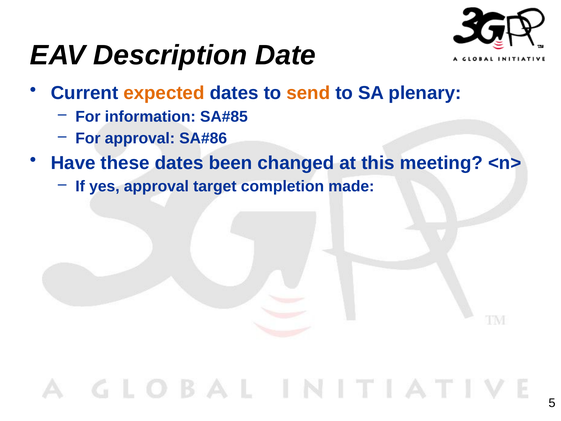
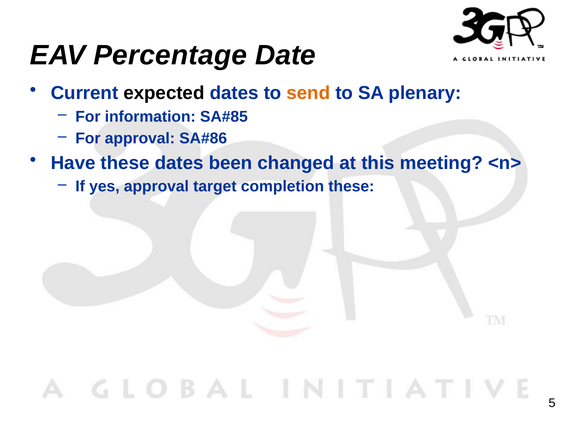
Description: Description -> Percentage (170, 55)
expected colour: orange -> black (164, 93)
completion made: made -> these (351, 186)
